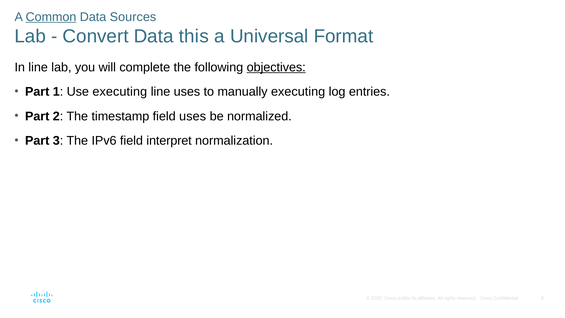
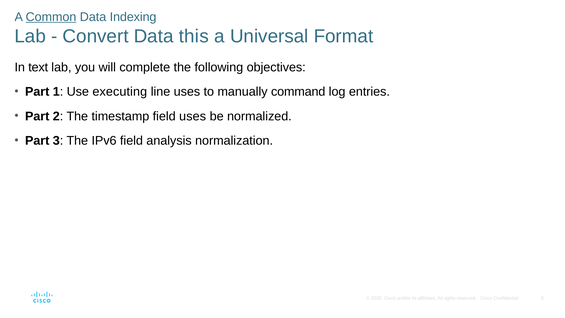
Sources: Sources -> Indexing (133, 17)
In line: line -> text (38, 67)
objectives underline: present -> none (276, 67)
manually executing: executing -> command (298, 92)
interpret: interpret -> analysis (169, 141)
